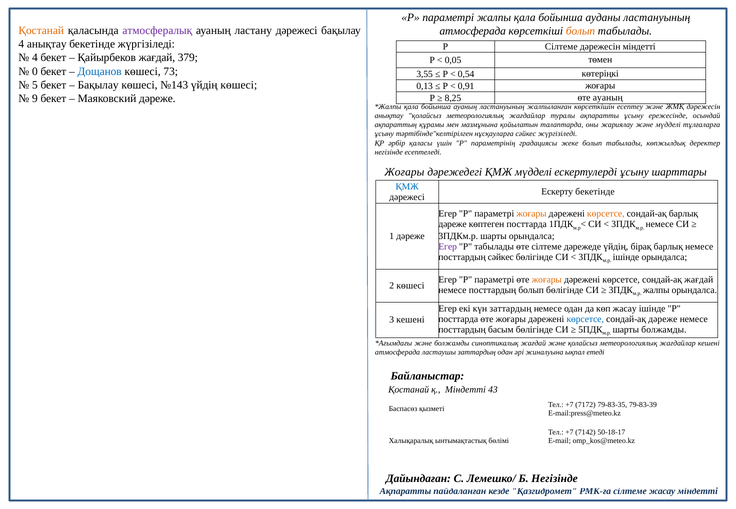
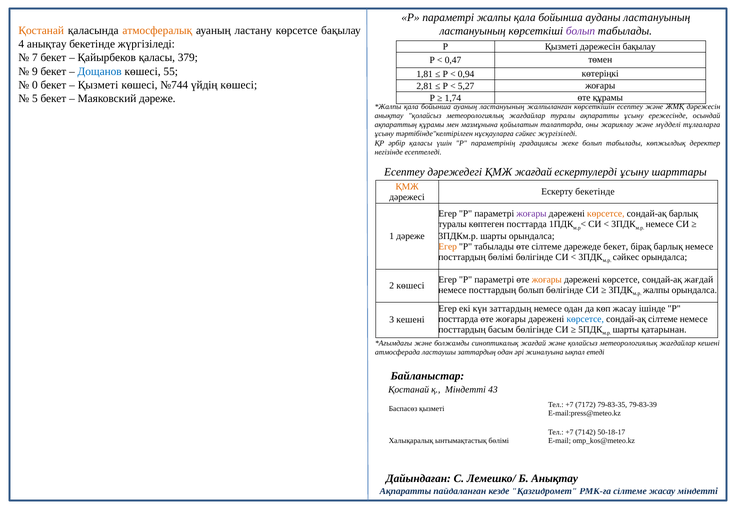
атмосфералық colour: purple -> orange (157, 31)
ластану дәрежесі: дәрежесі -> көрсетсе (297, 31)
атмосферада: атмосферада -> ластануының (473, 31)
болып colour: orange -> purple (581, 31)
Р Сілтеме: Сілтеме -> Қызметі (561, 47)
дәрежесін міндетті: міндетті -> бақылау (639, 47)
4: 4 -> 7 (35, 58)
Қайырбеков жағдай: жағдай -> қаласы (157, 58)
0,05: 0,05 -> 0,47 (453, 60)
0: 0 -> 9 (35, 71)
73: 73 -> 55 (171, 71)
3,55: 3,55 -> 1,81 (425, 74)
0,54: 0,54 -> 0,94 (466, 74)
5: 5 -> 0 (35, 85)
Бақылау: Бақылау -> Қызметі (98, 85)
№143: №143 -> №744 (174, 85)
0,13: 0,13 -> 2,81 (425, 86)
0,91: 0,91 -> 5,27 (466, 86)
9: 9 -> 5 (35, 99)
8,25: 8,25 -> 1,74 (453, 98)
өте ауаның: ауаның -> құрамы (608, 98)
Жоғары: Жоғары -> Есептеу (404, 172)
ҚМЖ мүдделі: мүдделі -> жағдай (533, 172)
ҚМЖ colour: blue -> orange (407, 187)
жоғары colour: orange -> purple (531, 214)
дәреже: дәреже -> туралы (453, 224)
Егер colour: purple -> orange (448, 247)
дәрежеде үйдің: үйдің -> бекет (616, 247)
посттардың сәйкес: сәйкес -> бөлімі (501, 257)
ішінде: ішінде -> сәйкес (626, 257)
сондай-ақ дәреже: дәреже -> сілтеме (663, 319)
шарты болжамды: болжамды -> қатарынан (664, 330)
Б Негізінде: Негізінде -> Анықтау (555, 479)
